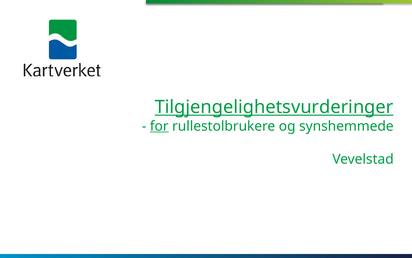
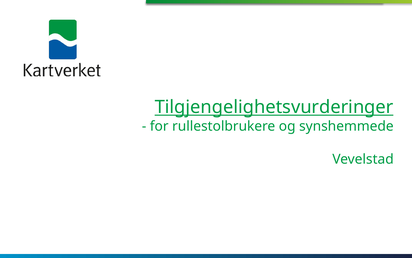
for underline: present -> none (159, 126)
